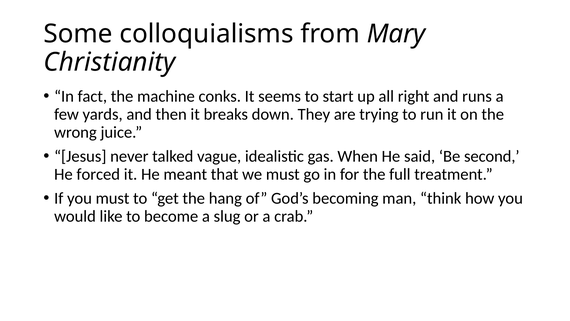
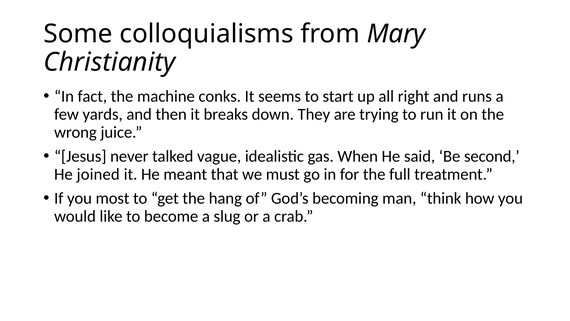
forced: forced -> joined (98, 174)
you must: must -> most (113, 198)
